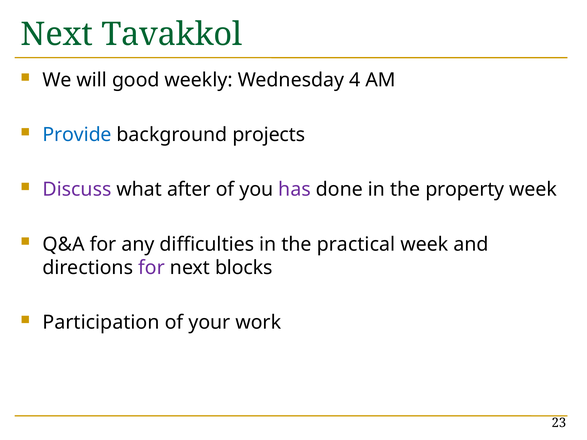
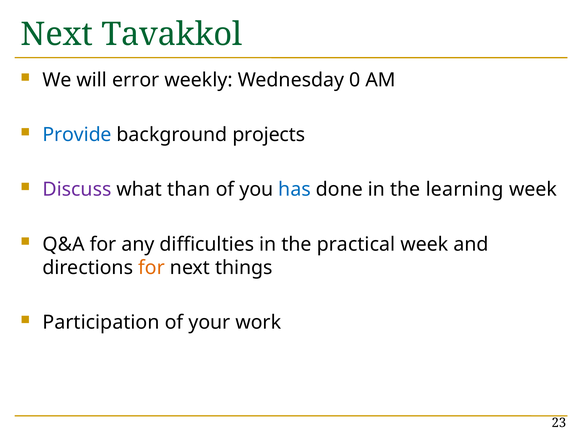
good: good -> error (136, 80)
4: 4 -> 0 (355, 80)
after: after -> than (189, 190)
has colour: purple -> blue (295, 190)
property: property -> learning (465, 190)
for colour: purple -> orange (152, 268)
blocks: blocks -> things (244, 268)
